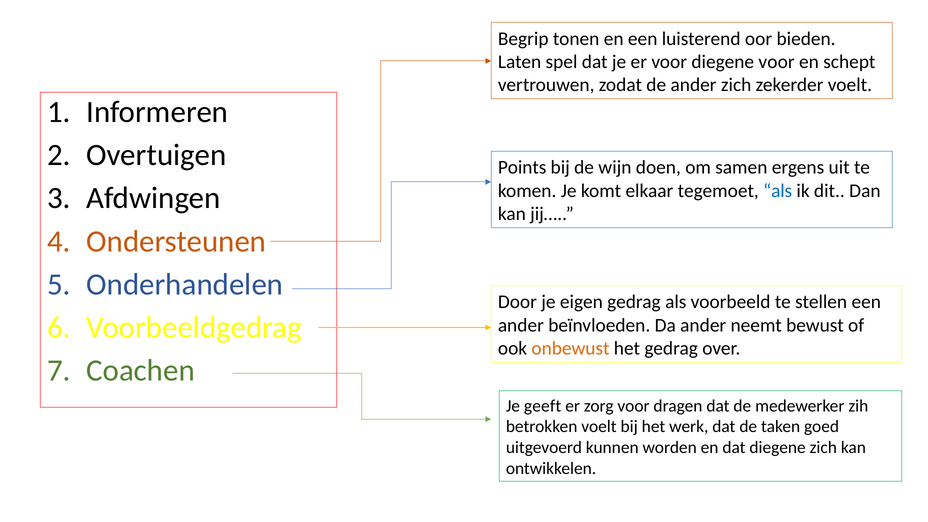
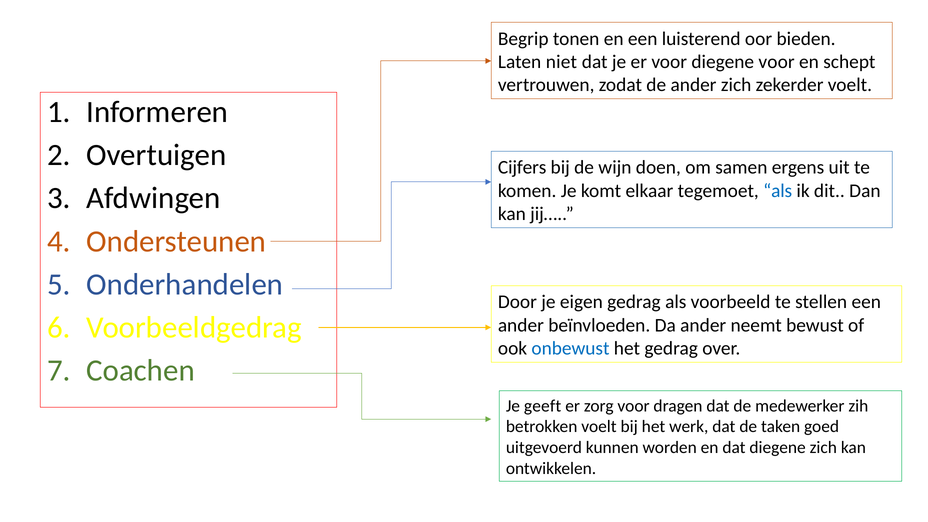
spel: spel -> niet (561, 62)
Points: Points -> Cijfers (522, 167)
onbewust colour: orange -> blue (570, 348)
